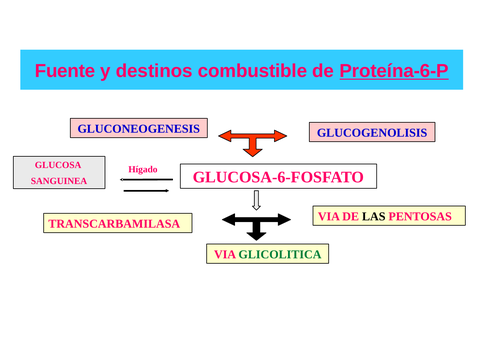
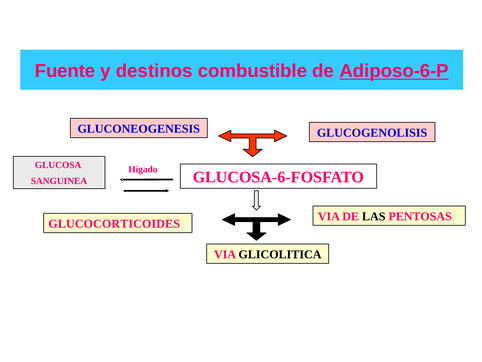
Proteína-6-P: Proteína-6-P -> Adiposo-6-P (394, 71)
TRANSCARBAMILASA: TRANSCARBAMILASA -> GLUCOCORTICOIDES (114, 224)
GLICOLITICA colour: green -> black (280, 254)
